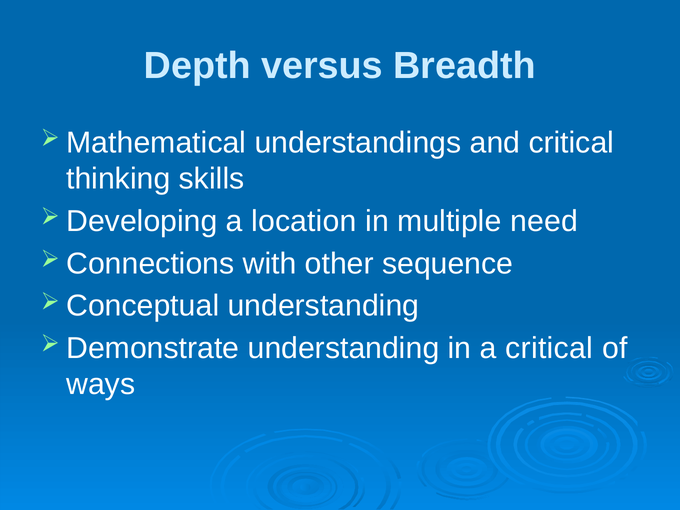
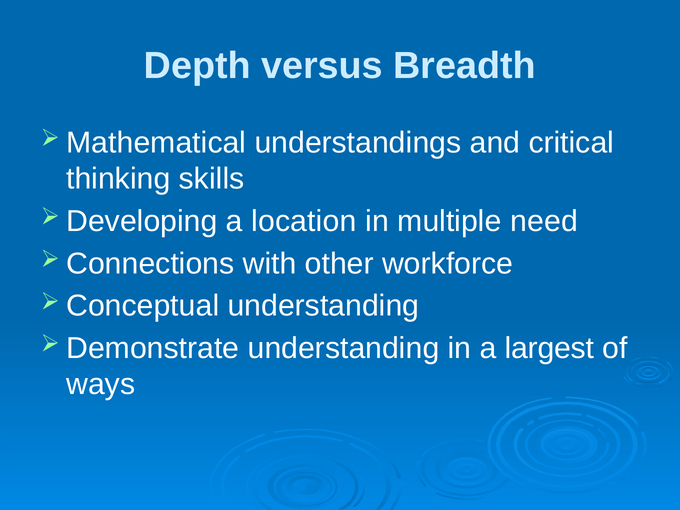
sequence: sequence -> workforce (448, 264)
a critical: critical -> largest (549, 348)
